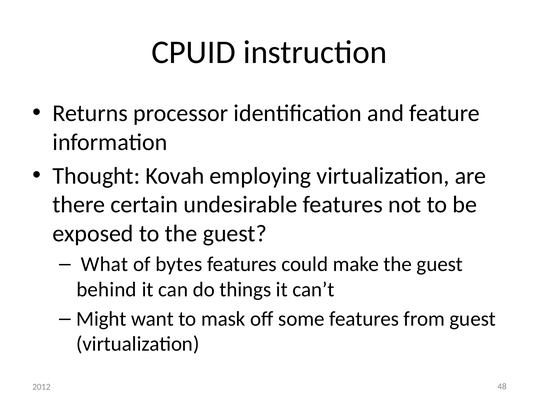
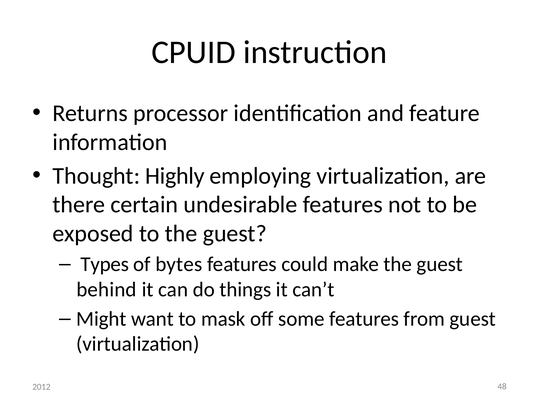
Kovah: Kovah -> Highly (175, 175)
What: What -> Types (105, 264)
